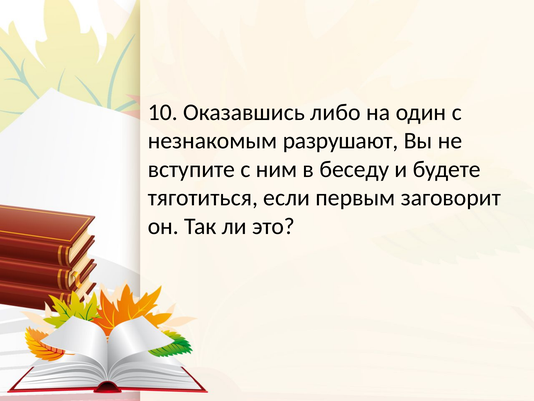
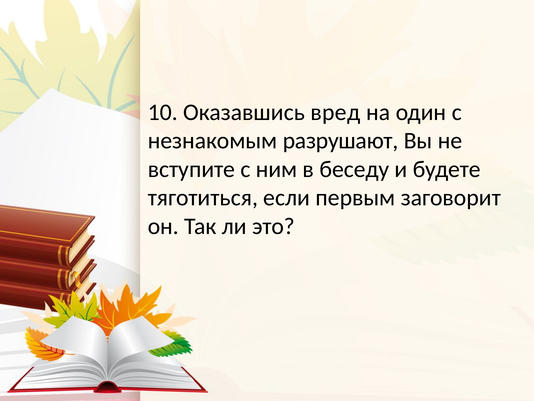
либо: либо -> вред (335, 112)
